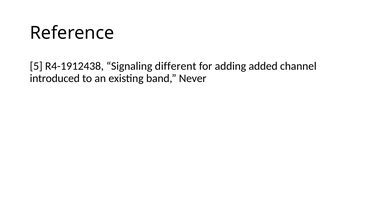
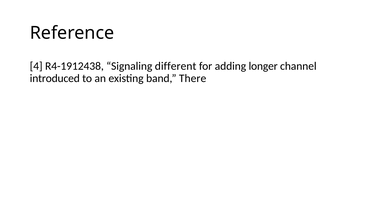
5: 5 -> 4 (36, 66)
added: added -> longer (263, 66)
Never: Never -> There (193, 78)
